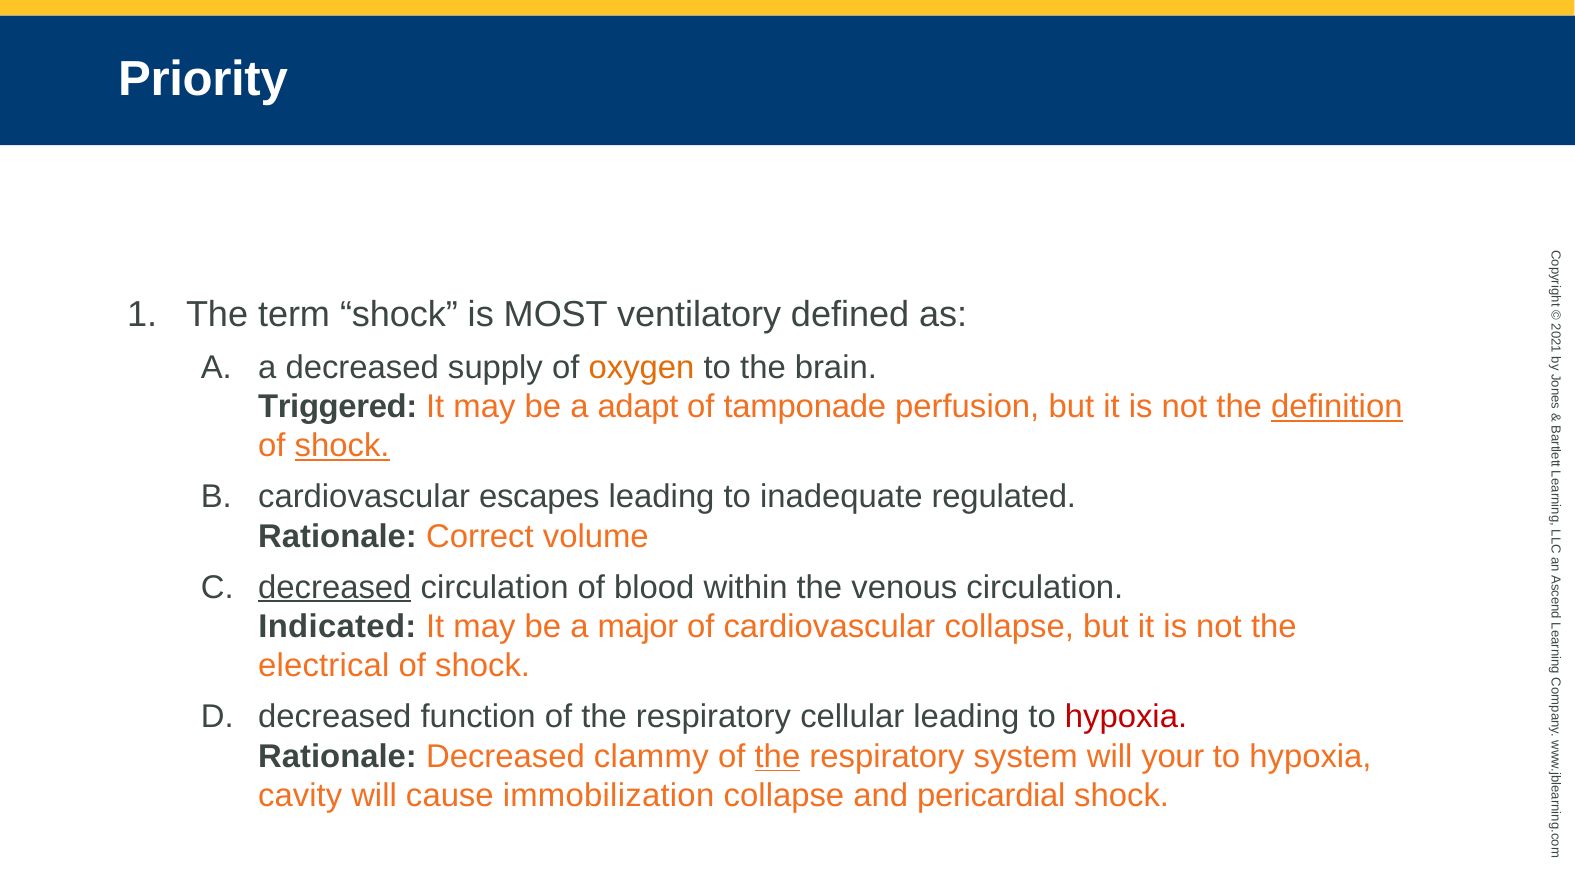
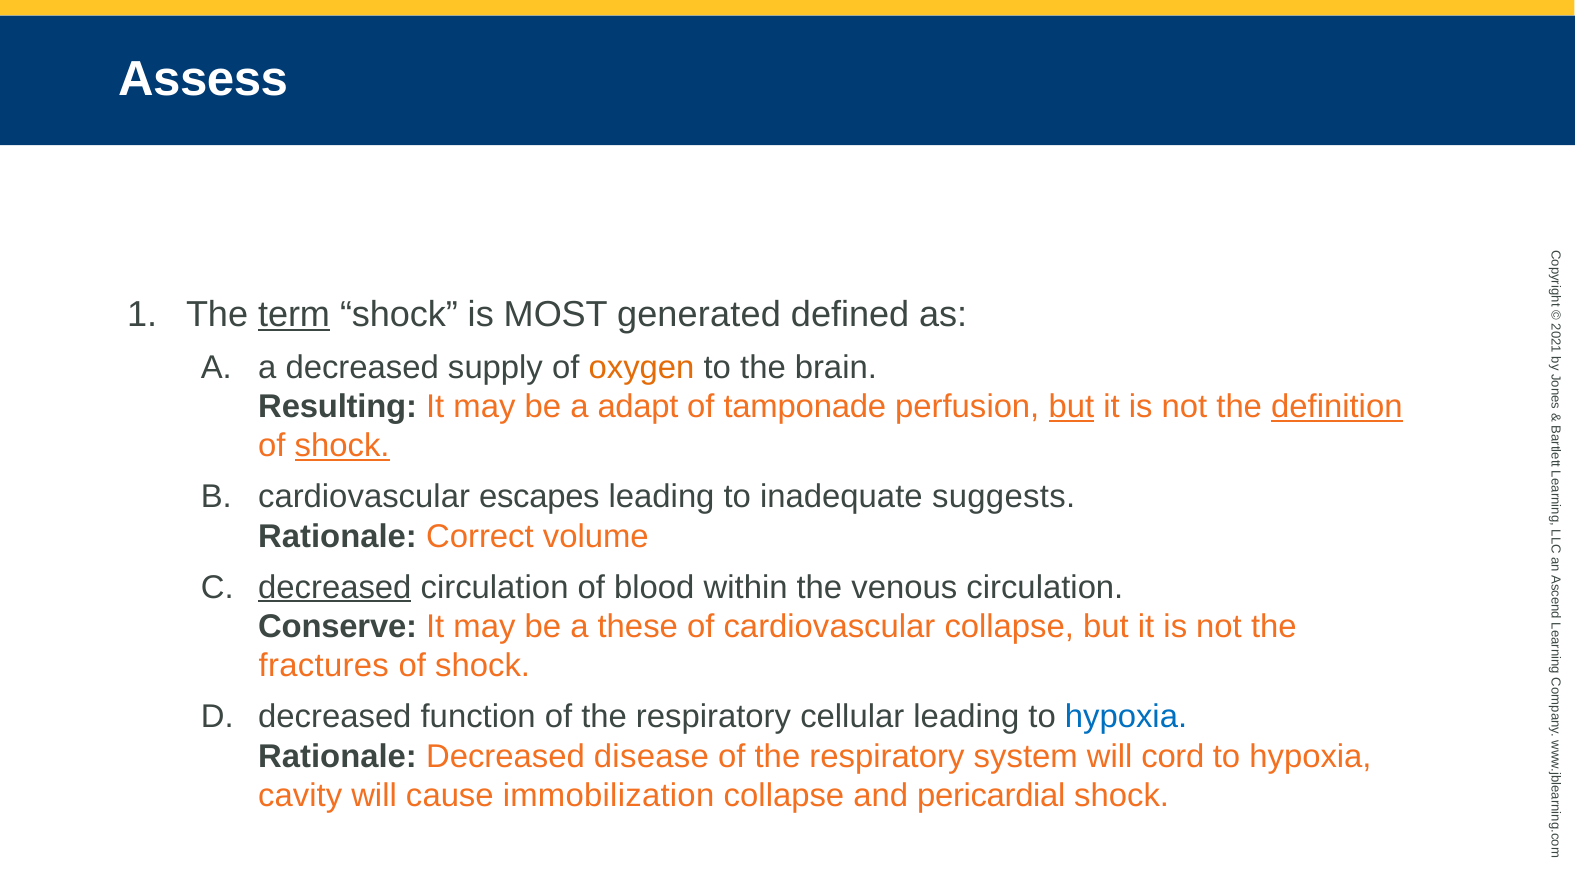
Priority: Priority -> Assess (203, 79)
term underline: none -> present (294, 315)
ventilatory: ventilatory -> generated (699, 315)
Triggered: Triggered -> Resulting (338, 407)
but underline: none -> present (1071, 407)
regulated: regulated -> suggests (1004, 497)
Indicated: Indicated -> Conserve (338, 627)
major: major -> these (638, 627)
electrical: electrical -> fractures (324, 666)
hypoxia colour: red -> blue (1126, 717)
clammy: clammy -> disease (651, 756)
the underline: present -> none (777, 756)
your: your -> cord (1173, 756)
